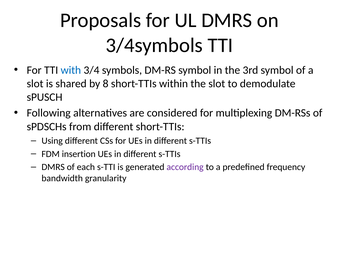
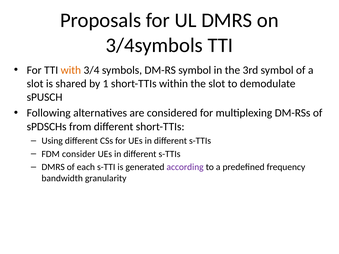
with colour: blue -> orange (71, 70)
8: 8 -> 1 (106, 84)
insertion: insertion -> consider (79, 154)
